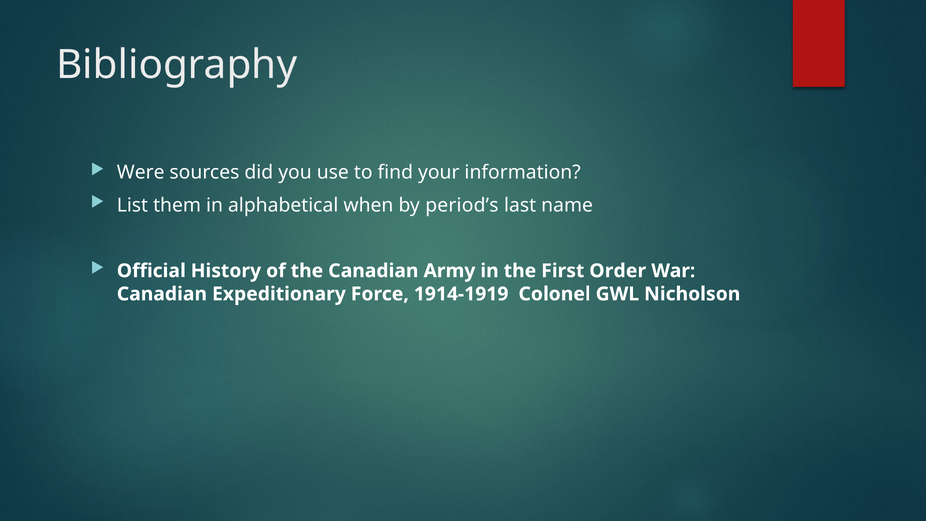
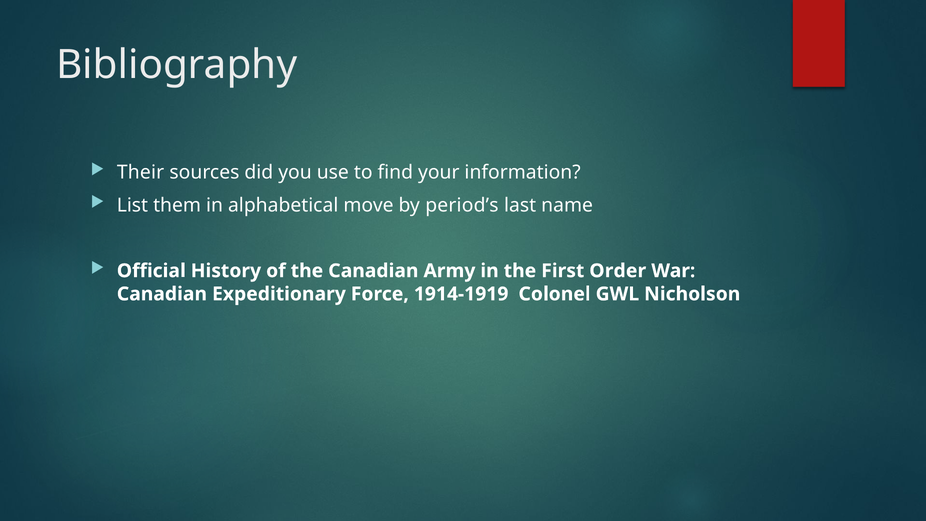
Were: Were -> Their (141, 172)
when: when -> move (368, 205)
